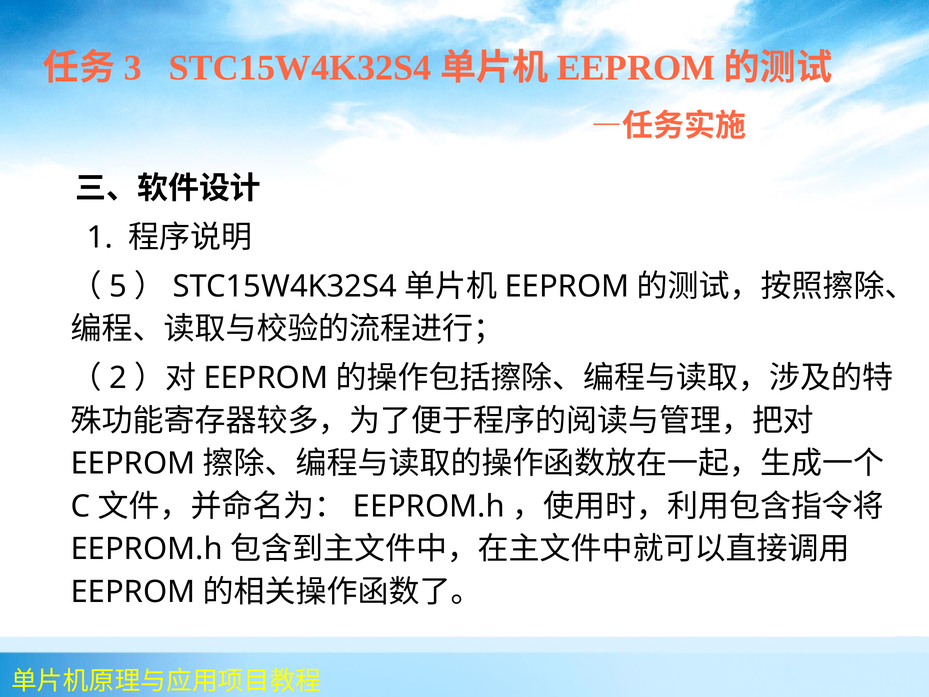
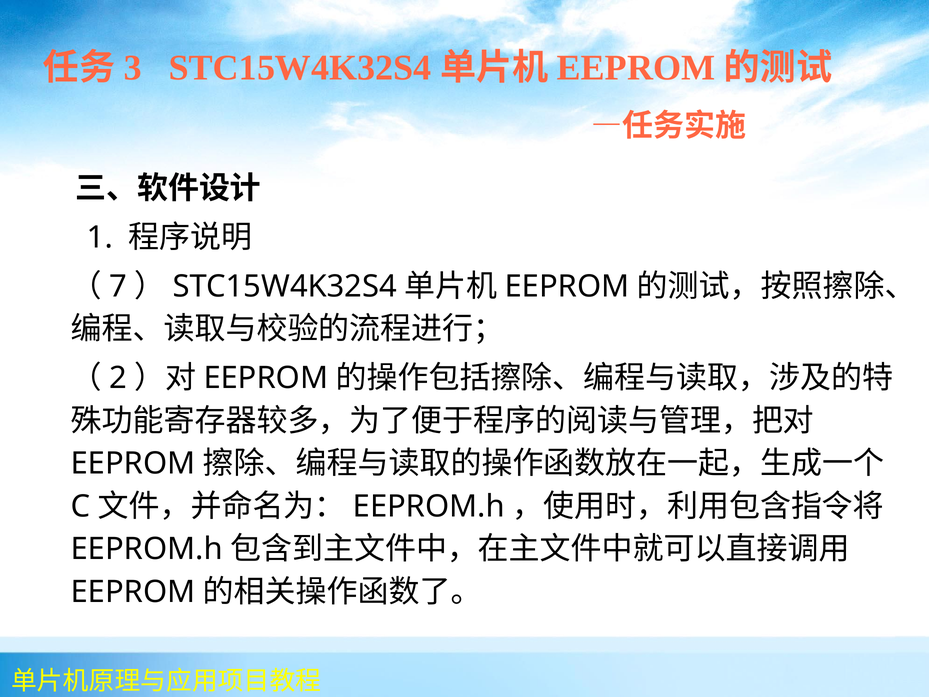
5: 5 -> 7 (118, 286)
